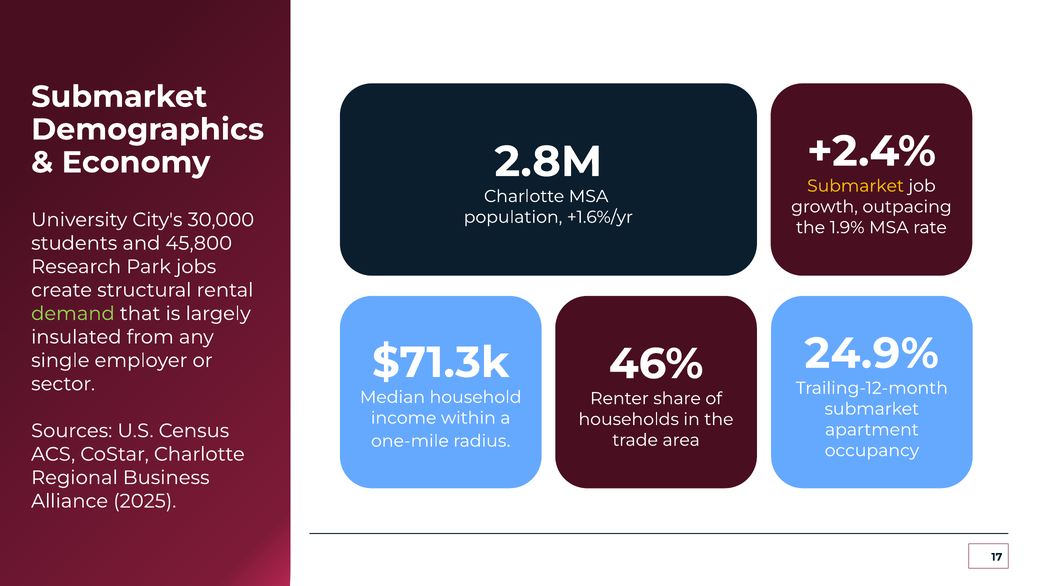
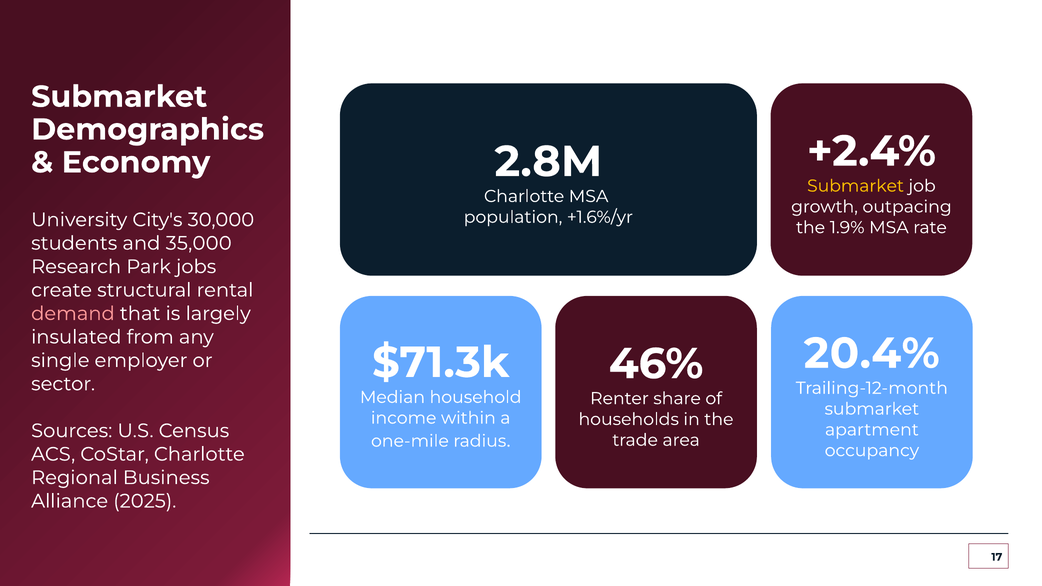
45,800: 45,800 -> 35,000 (199, 243)
demand colour: light green -> pink (73, 314)
24.9%: 24.9% -> 20.4% (872, 354)
